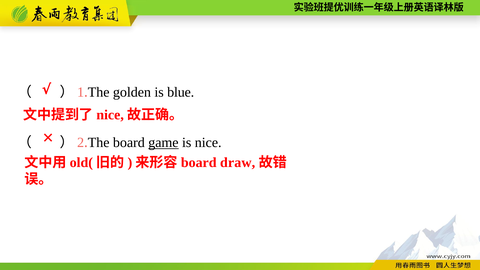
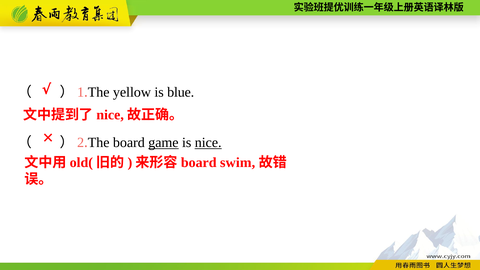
golden: golden -> yellow (132, 92)
nice underline: none -> present (208, 143)
draw: draw -> swim (238, 162)
